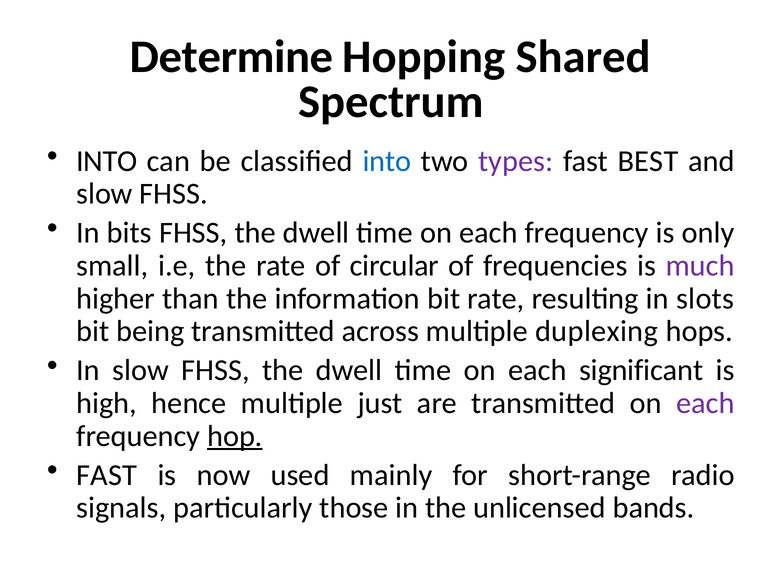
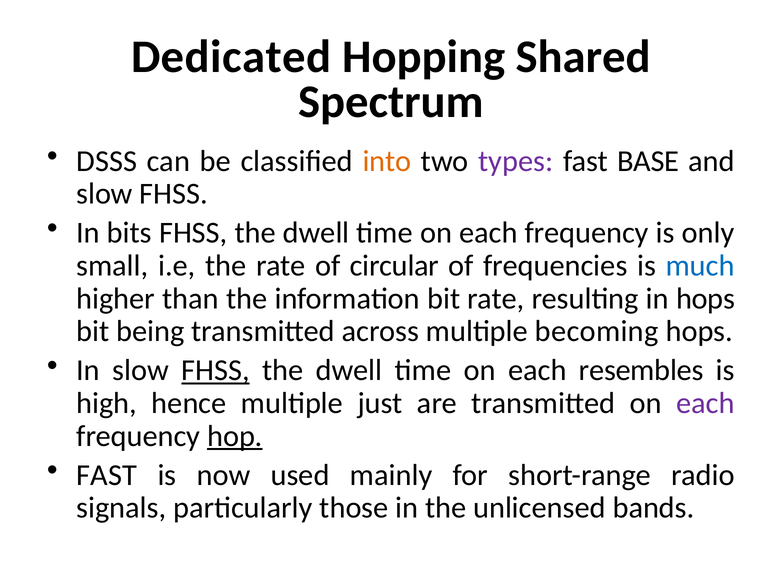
Determine: Determine -> Dedicated (231, 57)
INTO: INTO -> DSSS (107, 161)
into colour: blue -> orange (387, 161)
BEST: BEST -> BASE (648, 161)
much colour: purple -> blue (700, 266)
in slots: slots -> hops (705, 299)
duplexing: duplexing -> becoming (597, 332)
FHSS underline: none -> present (216, 371)
significant: significant -> resembles (641, 371)
